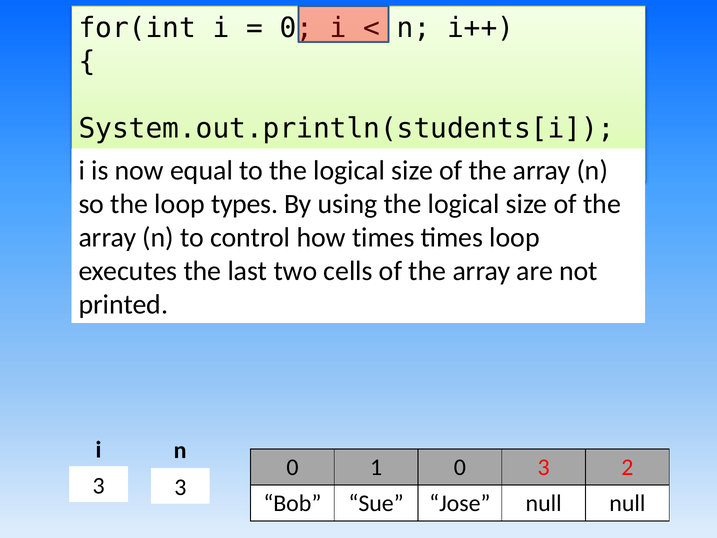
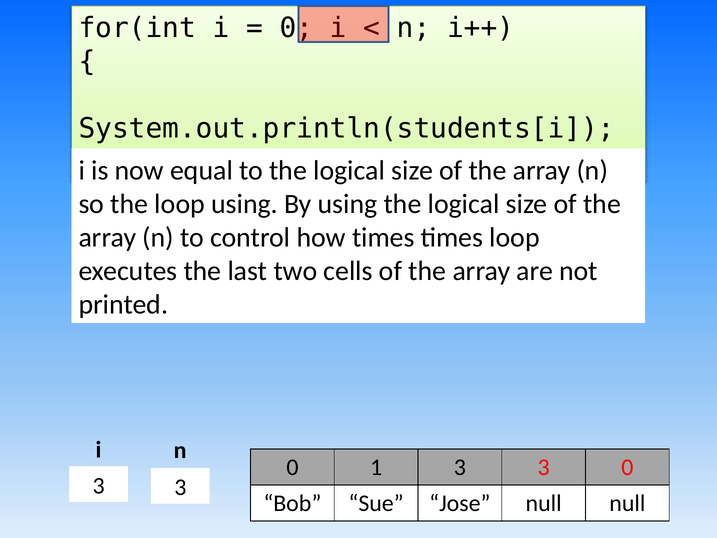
loop types: types -> using (244, 204)
1 0: 0 -> 3 (460, 467)
3 2: 2 -> 0 (627, 467)
